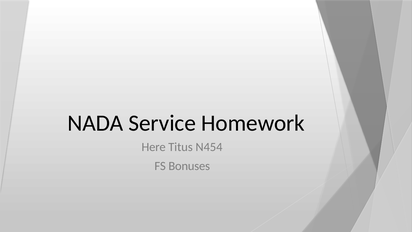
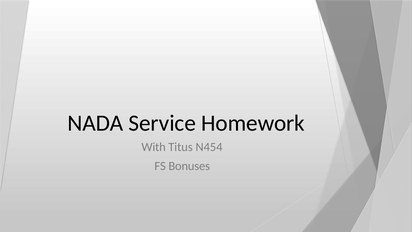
Here: Here -> With (154, 147)
